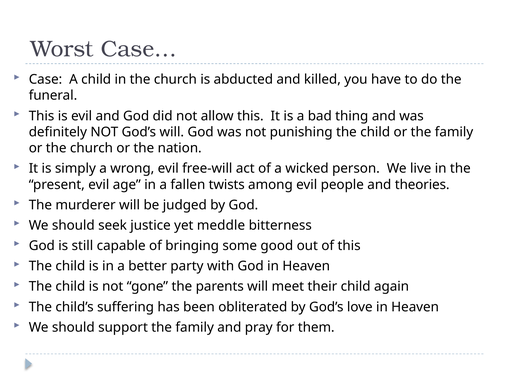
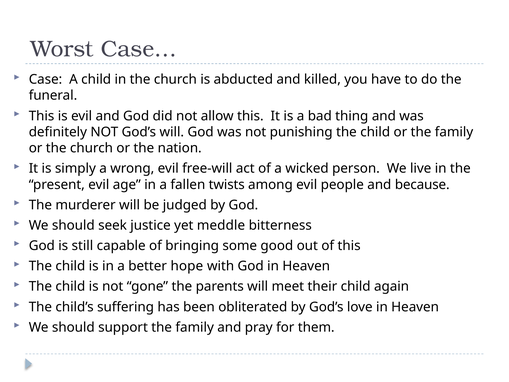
theories: theories -> because (422, 185)
party: party -> hope (187, 266)
